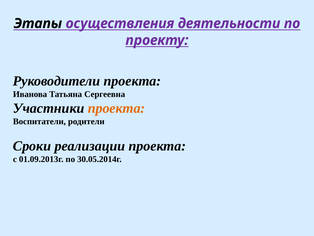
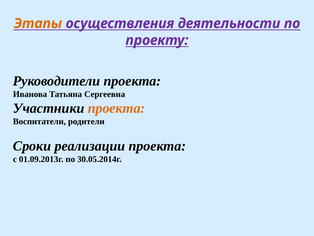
Этапы colour: black -> orange (38, 23)
